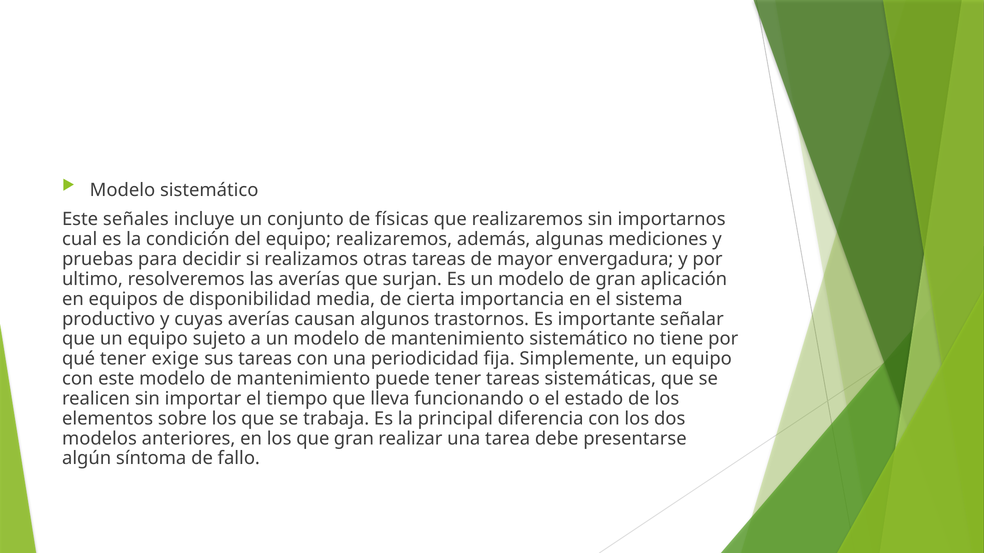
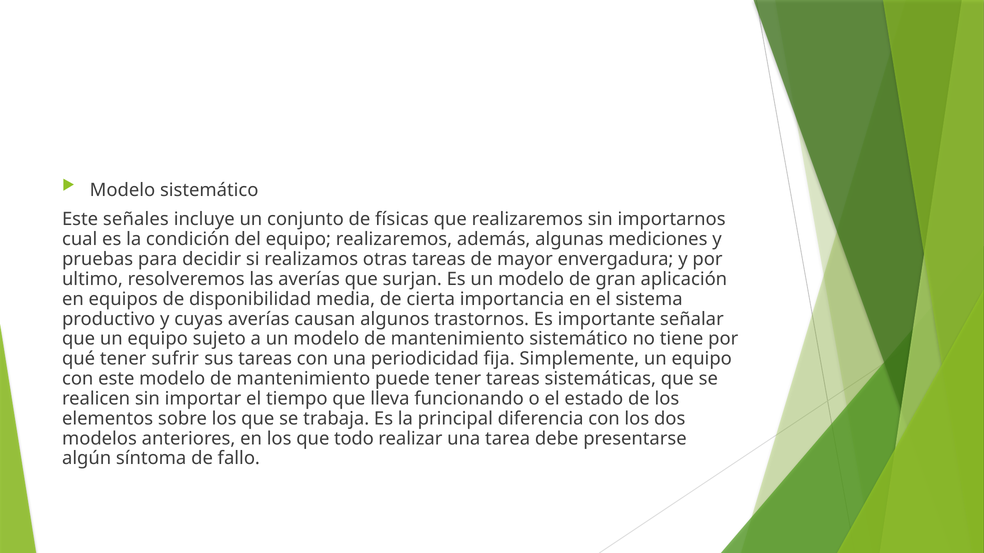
exige: exige -> sufrir (175, 359)
que gran: gran -> todo (354, 439)
